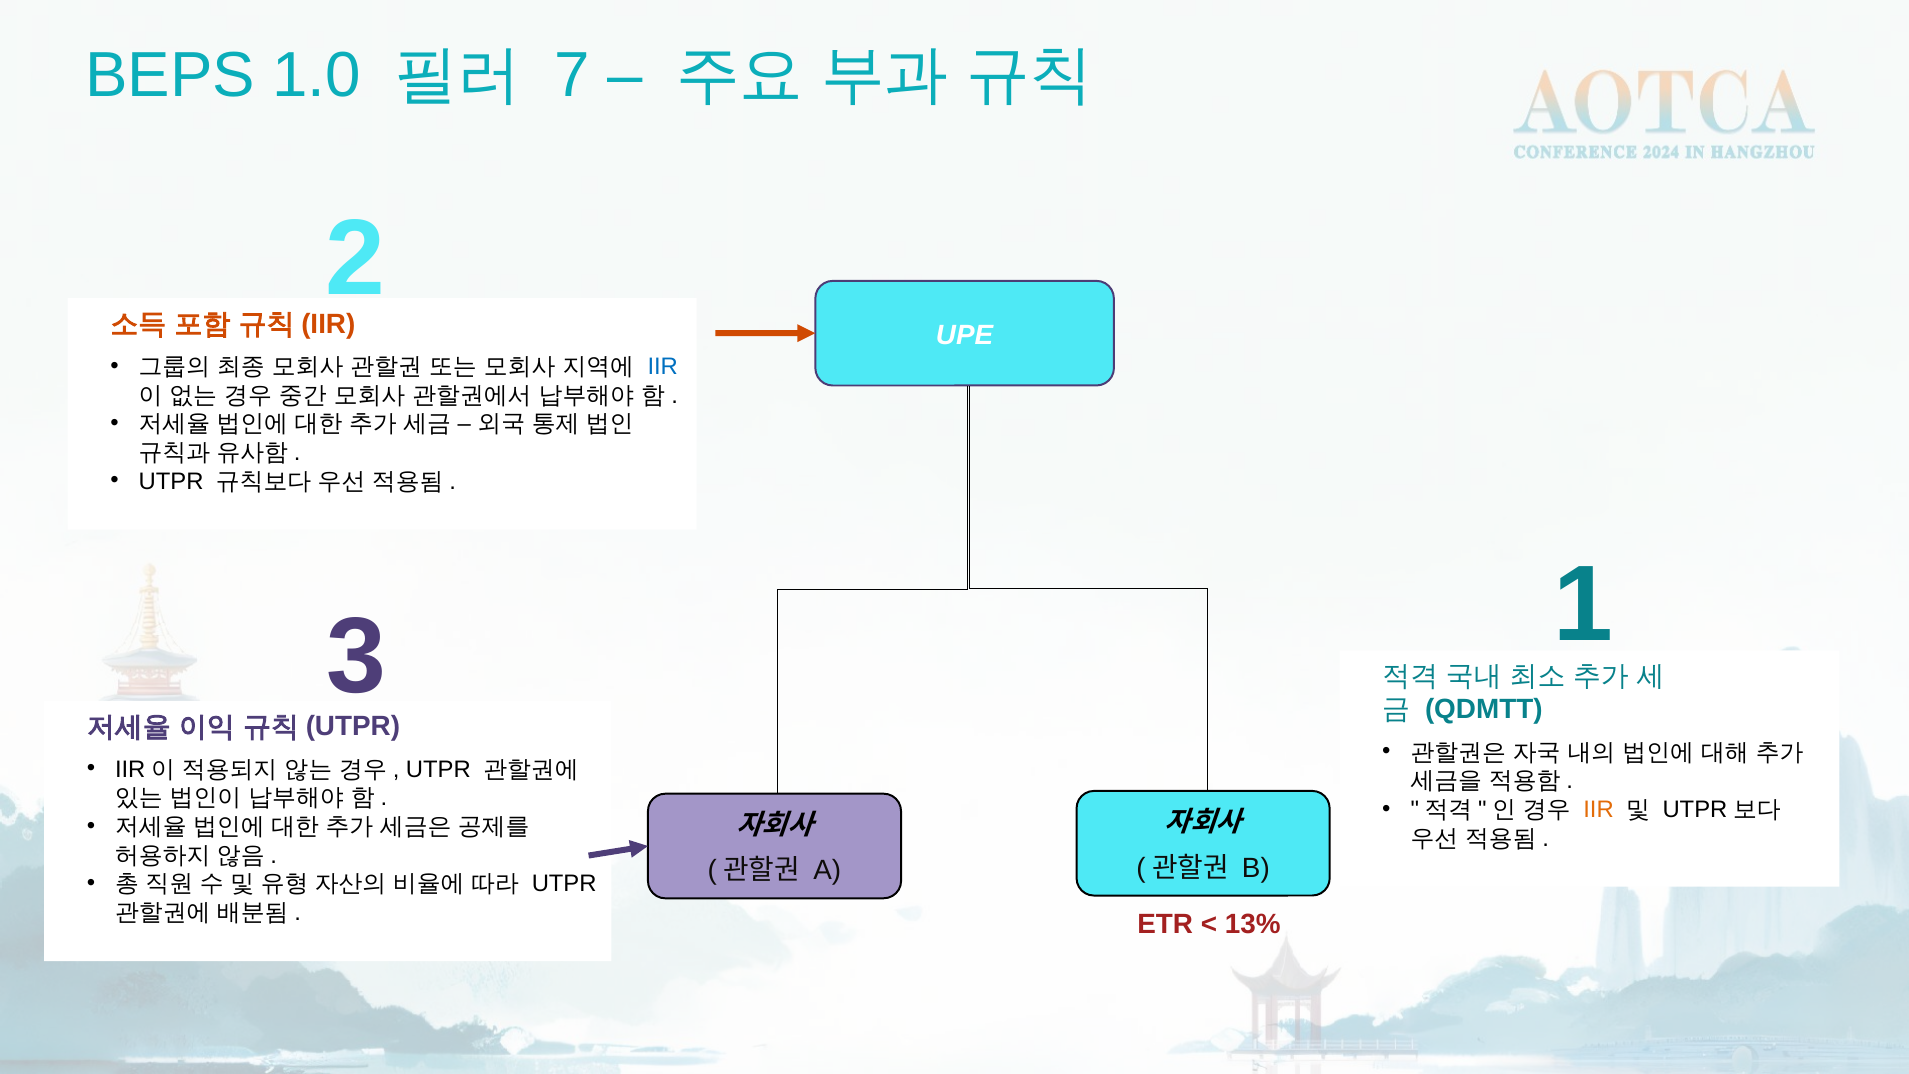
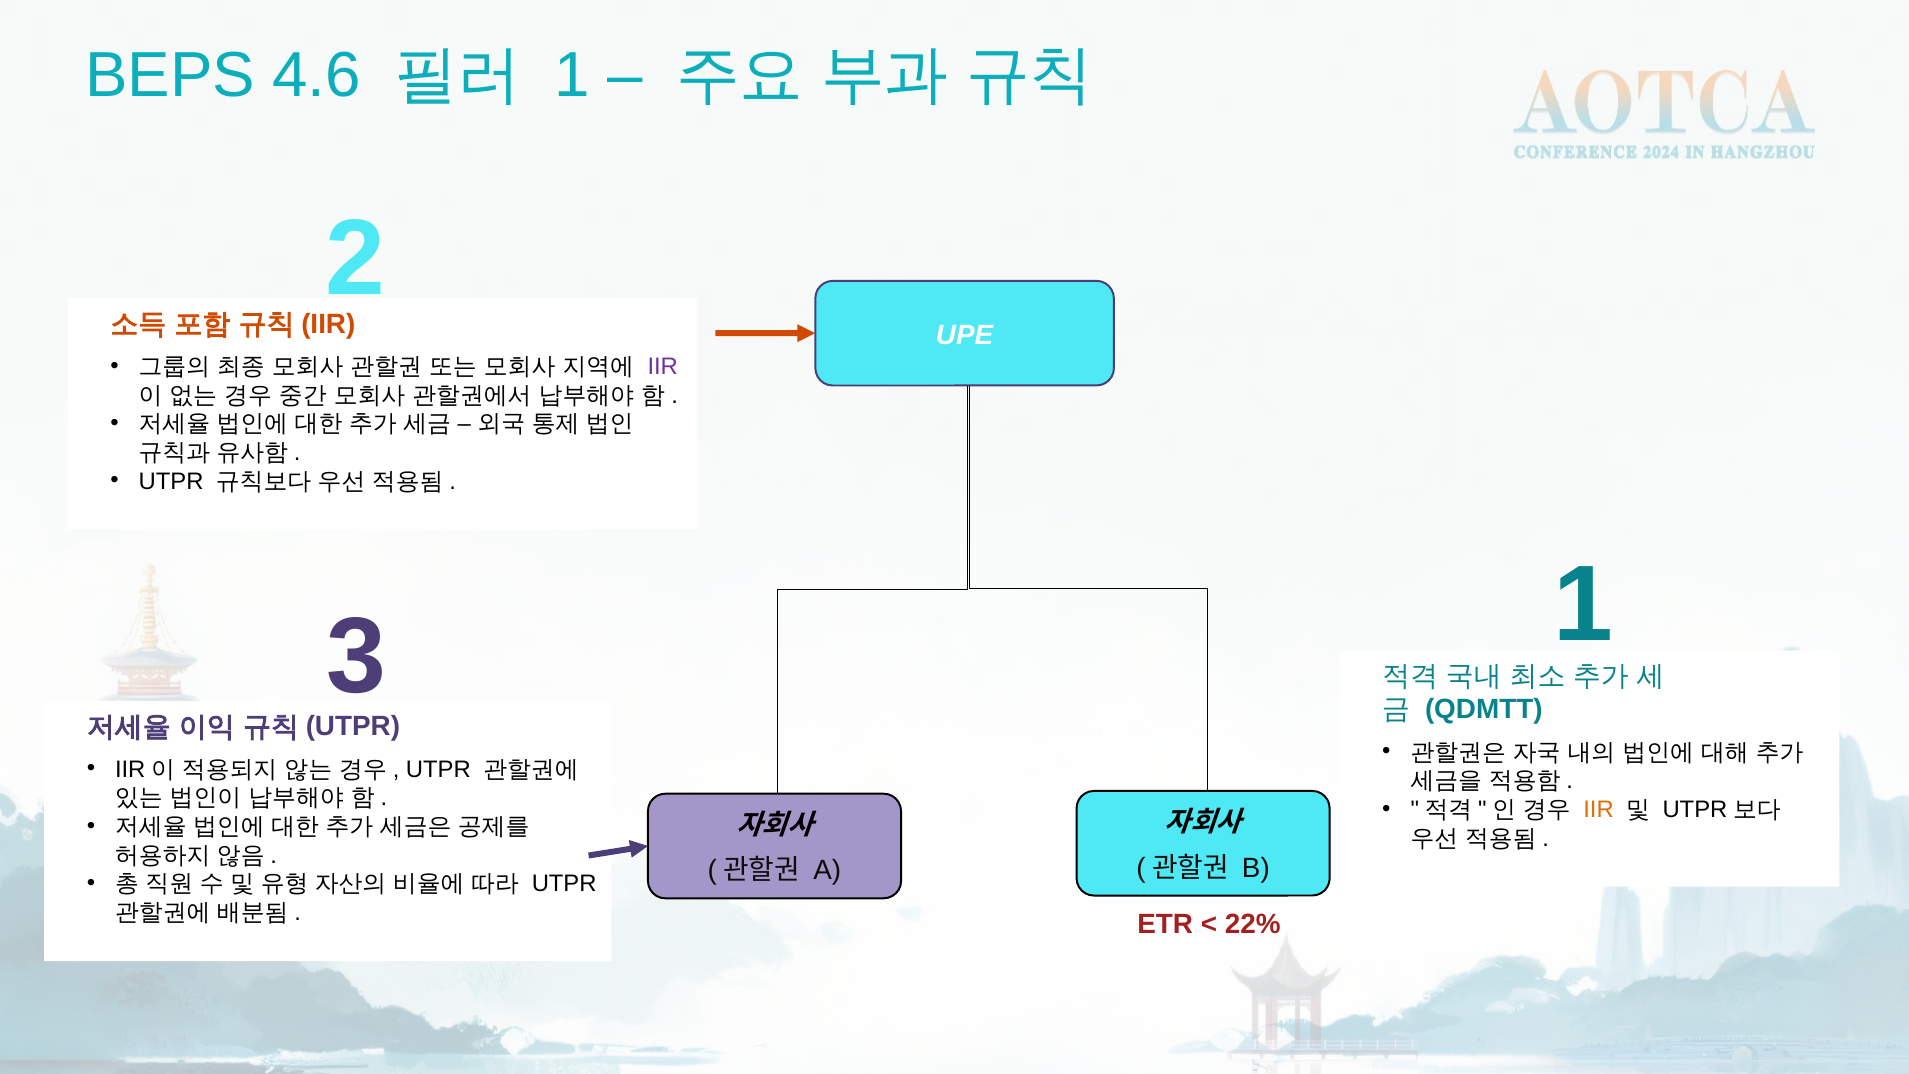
1.0: 1.0 -> 4.6 (317, 76)
7: 7 -> 1 (572, 76)
IIR colour: blue -> purple (663, 367)
13%: 13% -> 22% (1253, 924)
